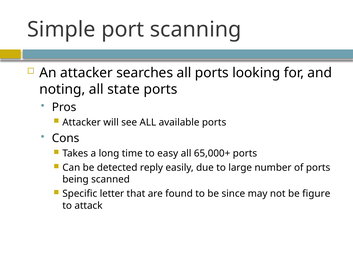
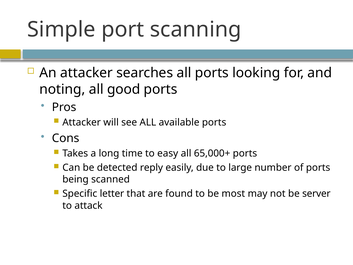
state: state -> good (124, 89)
since: since -> most (233, 194)
figure: figure -> server (316, 194)
